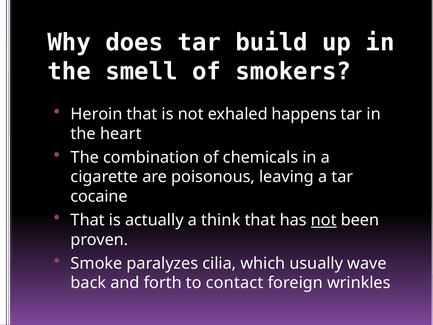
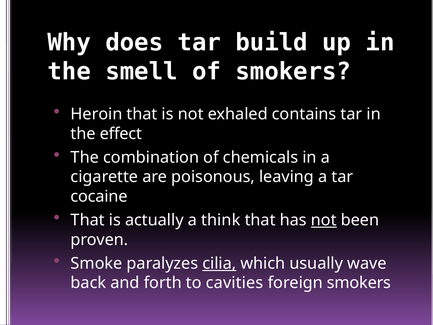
happens: happens -> contains (304, 114)
heart: heart -> effect (121, 134)
cilia underline: none -> present (219, 263)
contact: contact -> cavities (235, 283)
foreign wrinkles: wrinkles -> smokers (359, 283)
